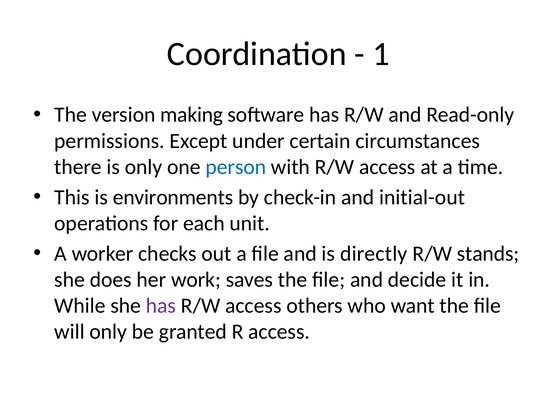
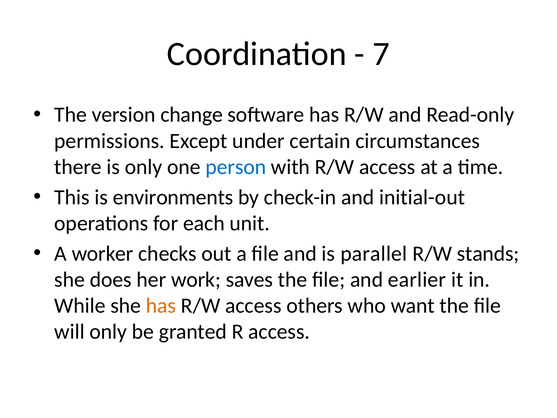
1: 1 -> 7 (381, 54)
making: making -> change (192, 115)
directly: directly -> parallel (374, 253)
decide: decide -> earlier (417, 280)
has colour: purple -> orange (161, 306)
